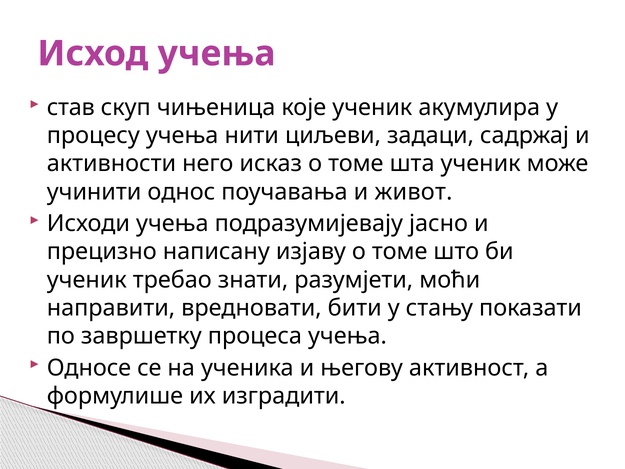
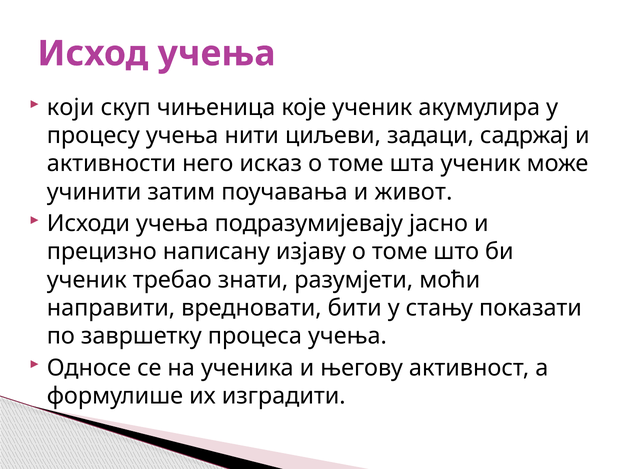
став: став -> који (71, 107)
однос: однос -> затим (181, 192)
